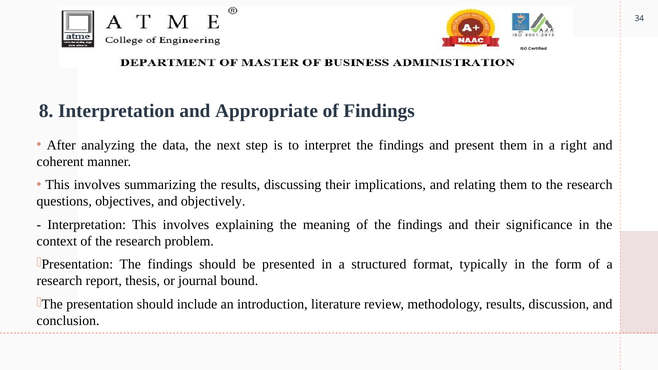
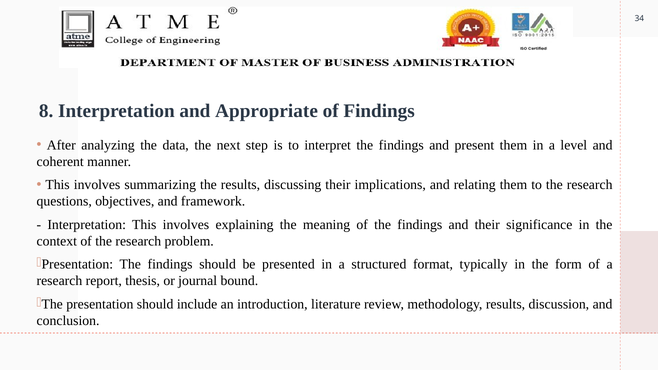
right: right -> level (574, 145)
objectively: objectively -> framework (213, 201)
